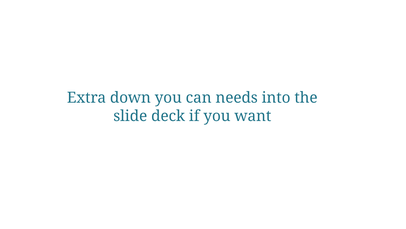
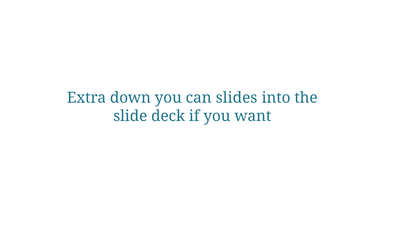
needs: needs -> slides (237, 97)
